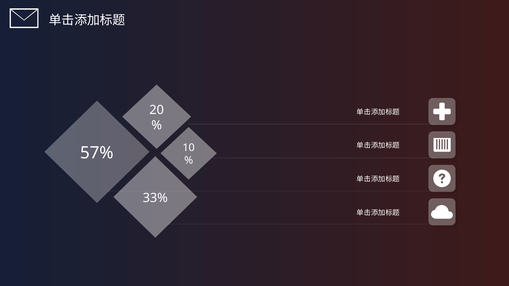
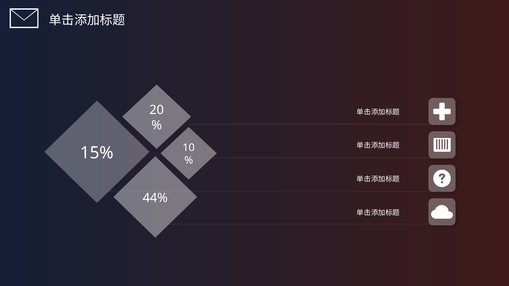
57%: 57% -> 15% (97, 153)
33%: 33% -> 44% (155, 198)
